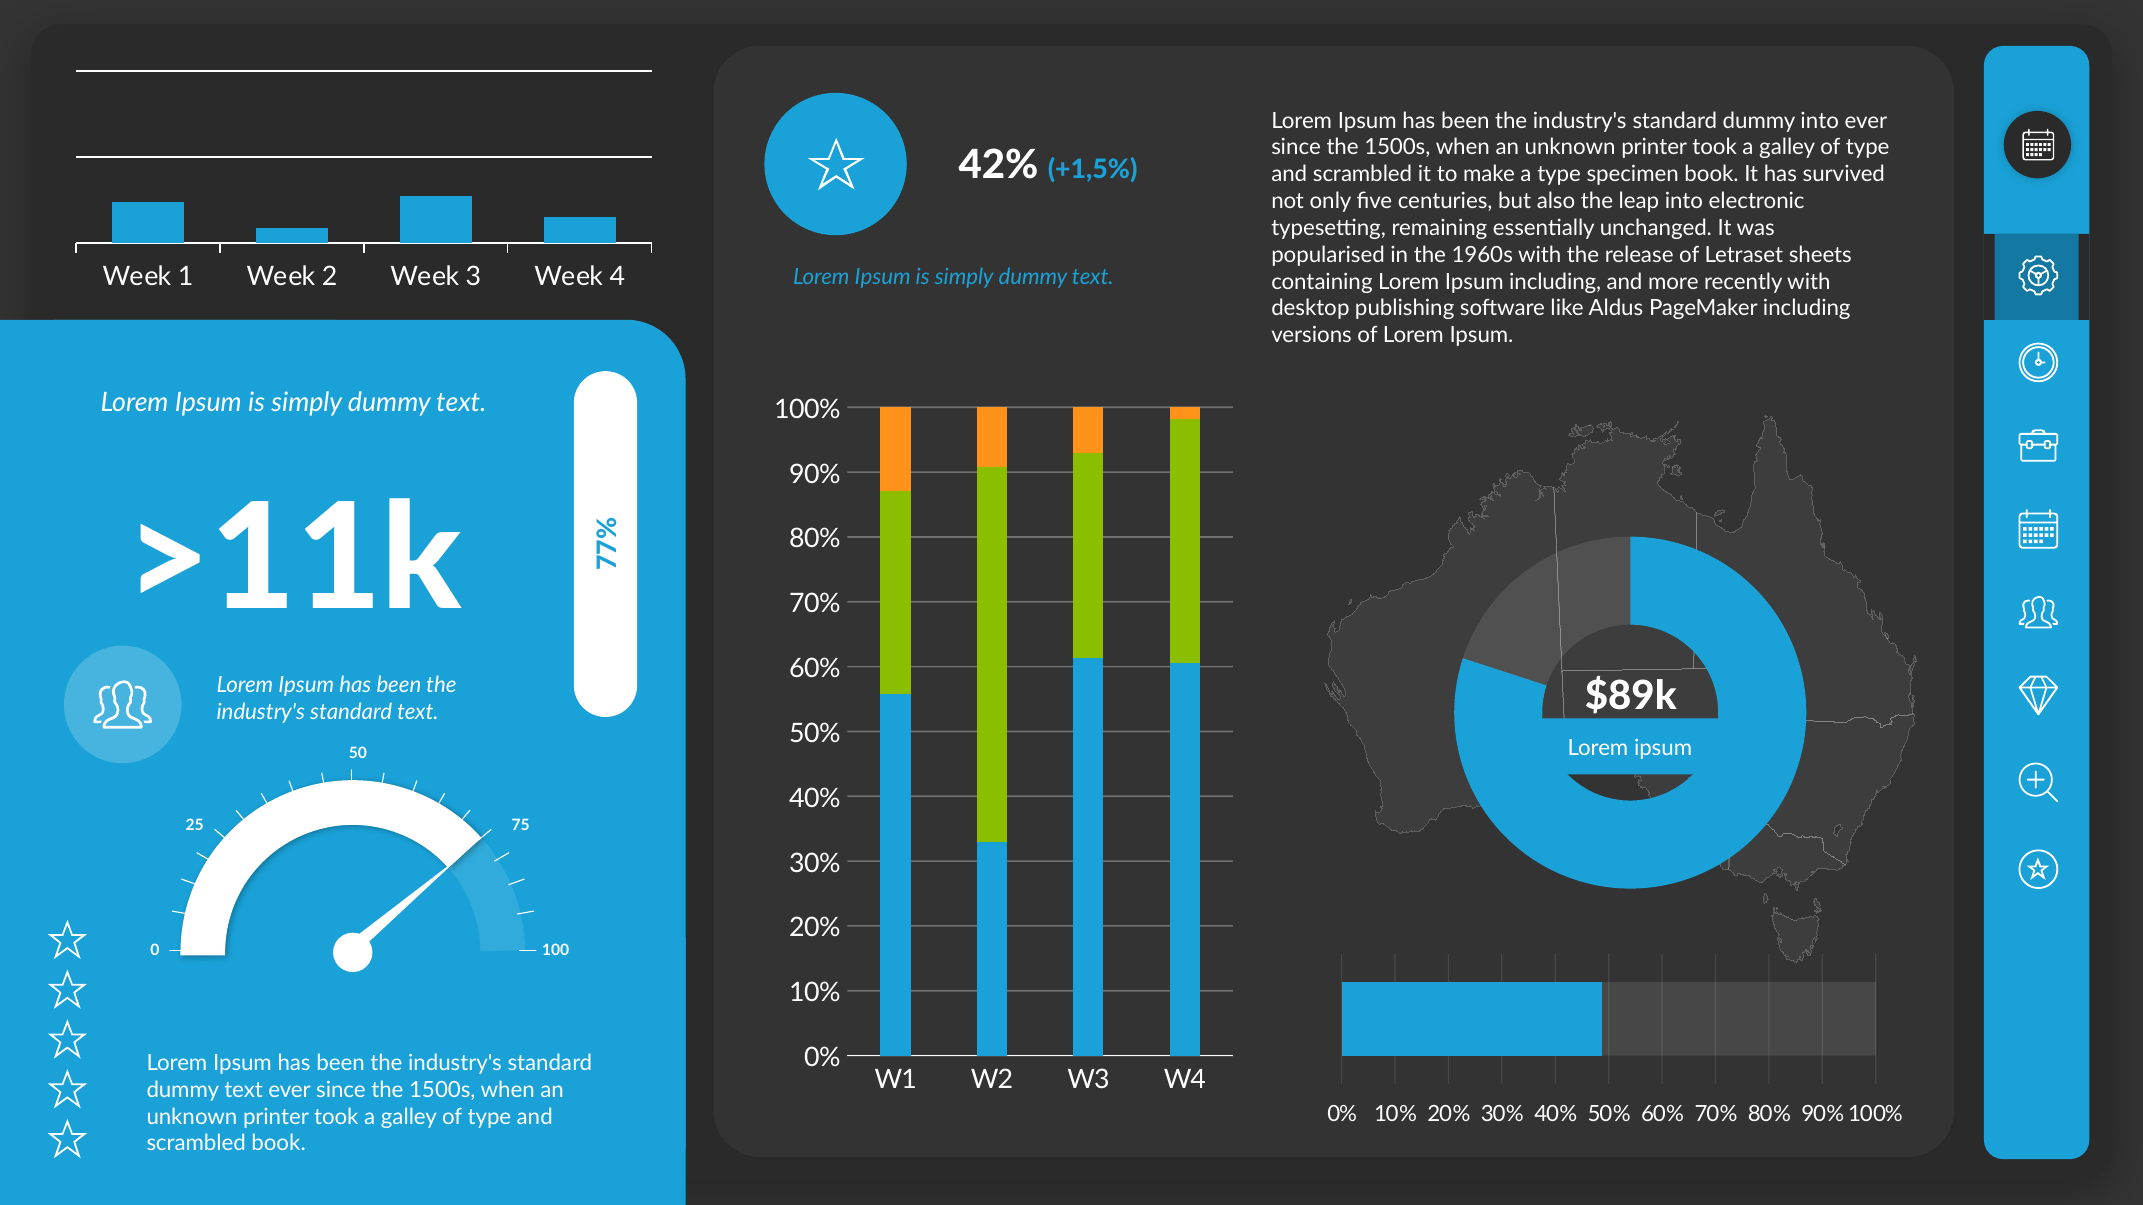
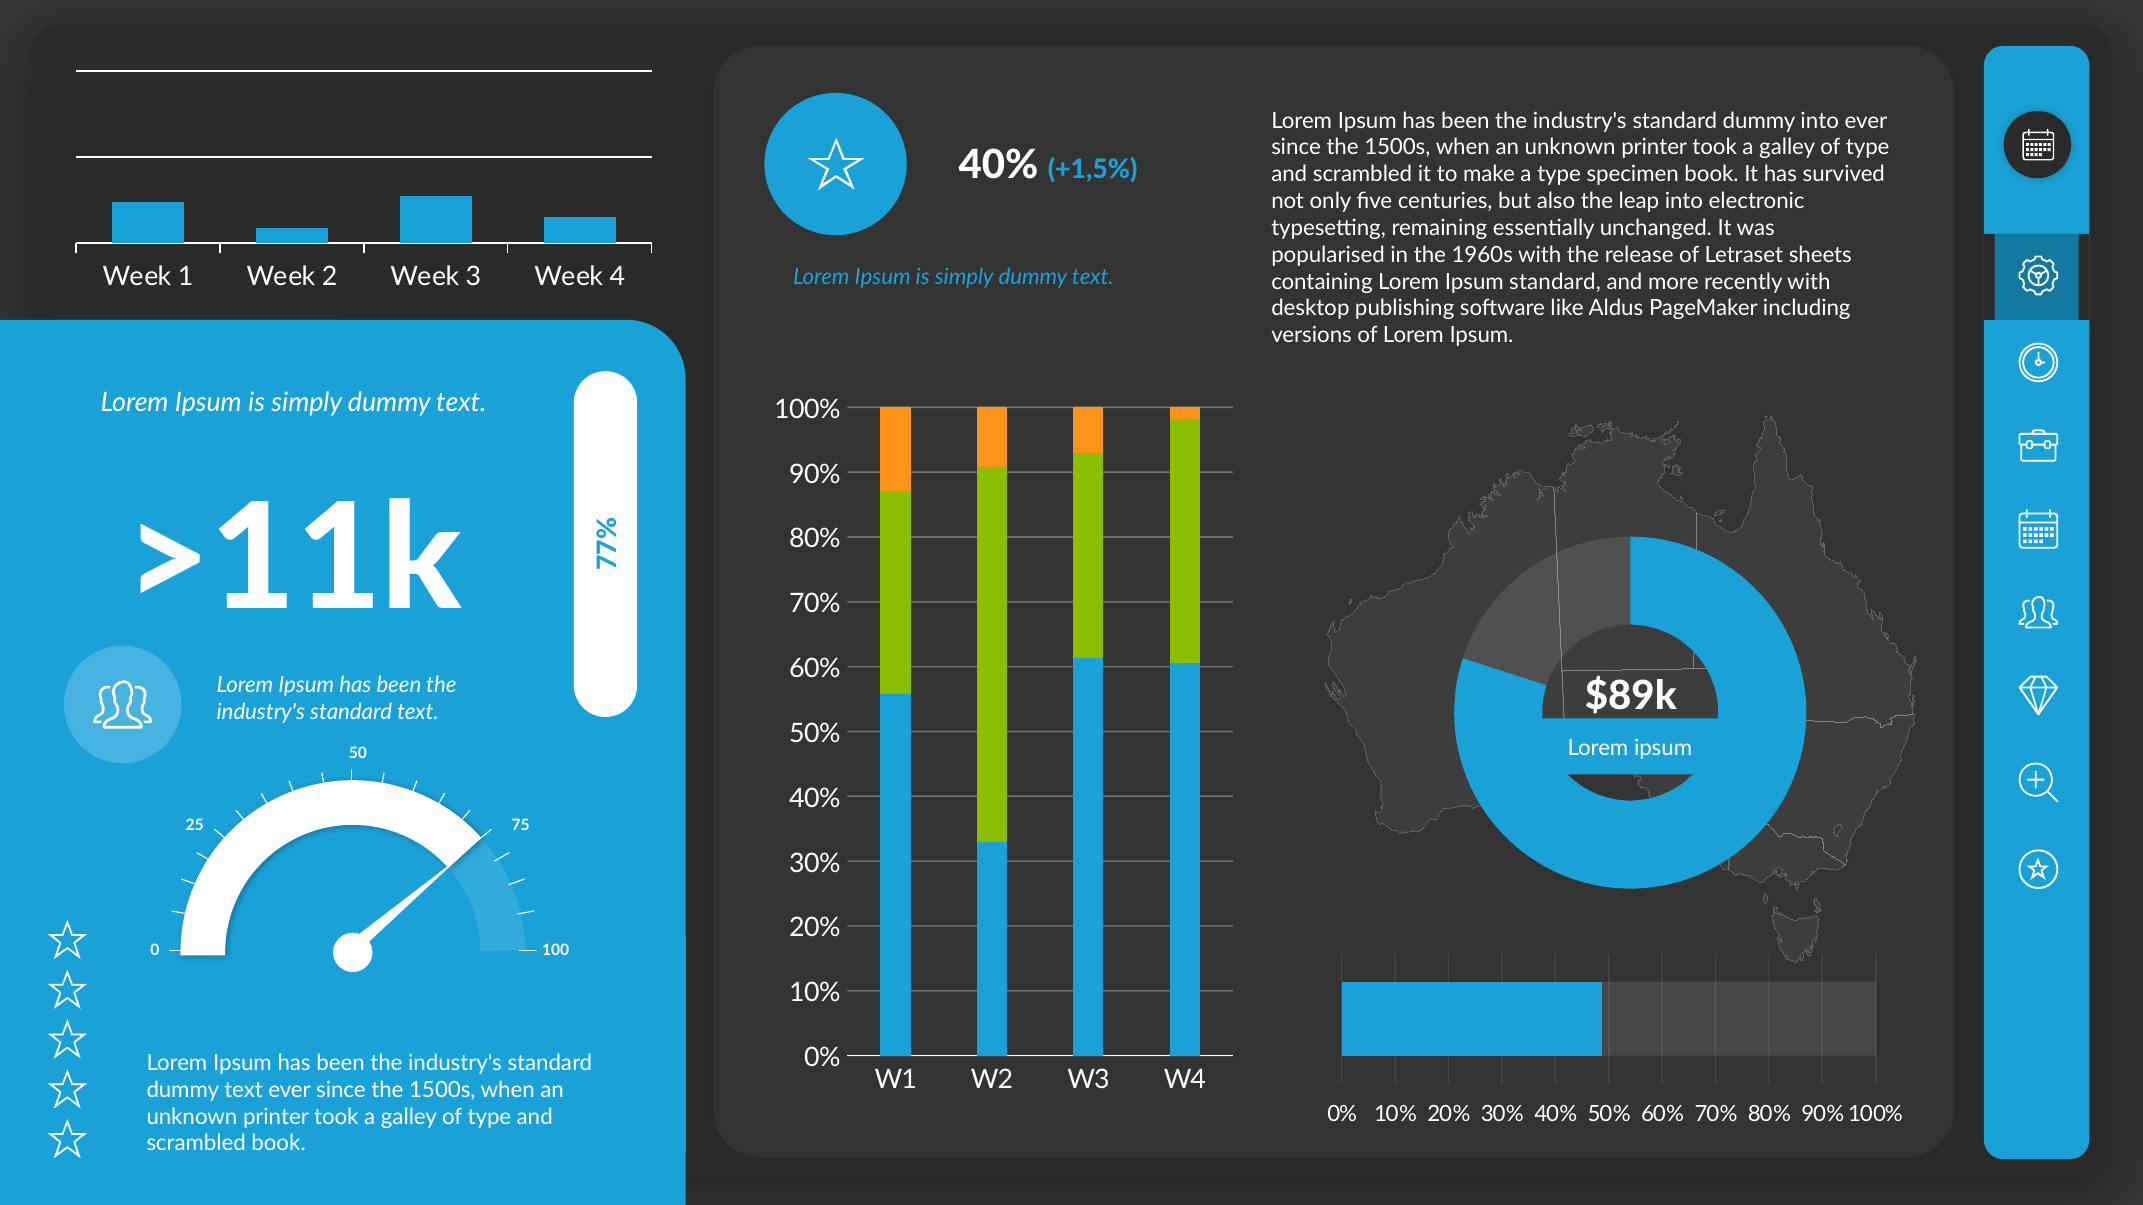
42%: 42% -> 40% (999, 165)
Ipsum including: including -> standard (1555, 282)
